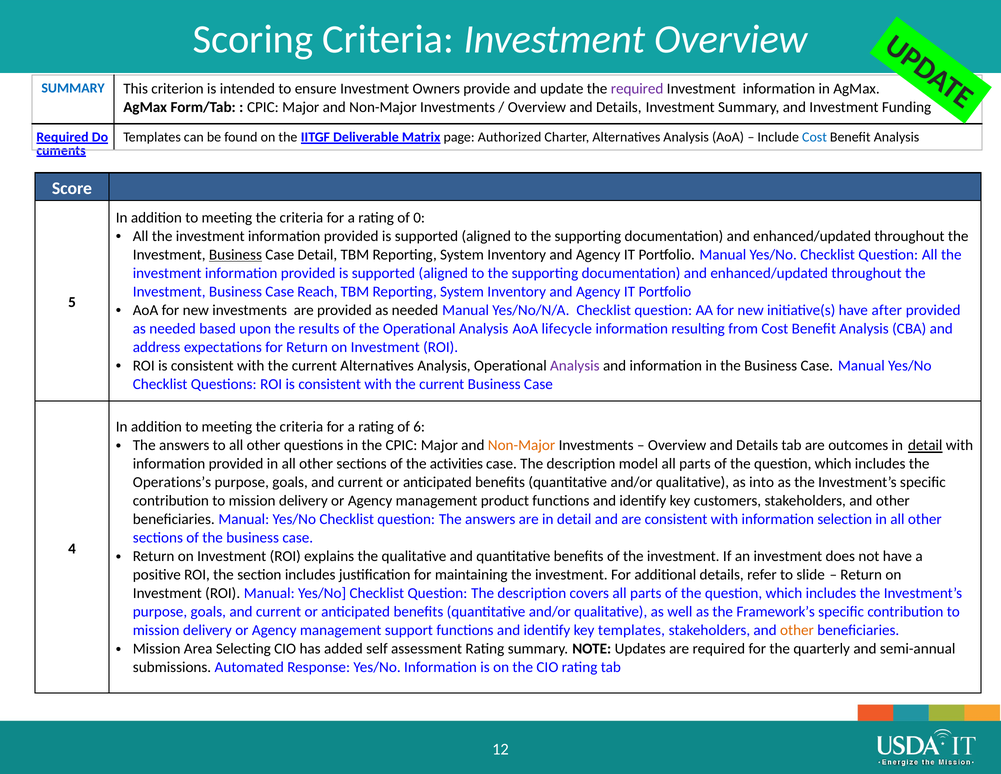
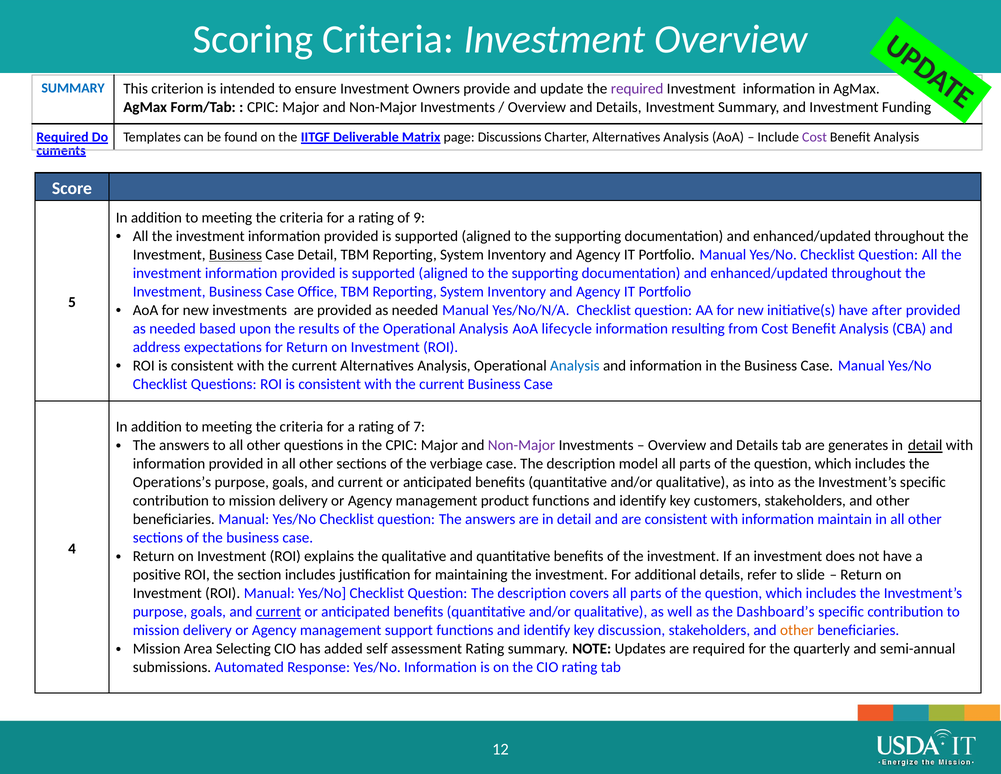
Authorized: Authorized -> Discussions (510, 137)
Cost colour: blue -> purple (815, 137)
0: 0 -> 9 (419, 218)
Reach: Reach -> Office (317, 292)
Analysis colour: purple -> blue (575, 365)
6: 6 -> 7 (419, 427)
Non-Major colour: orange -> purple (522, 445)
outcomes: outcomes -> generates (858, 445)
activities: activities -> verbiage (456, 464)
selection: selection -> maintain (845, 519)
current underline: none -> present (279, 612)
Framework’s: Framework’s -> Dashboard’s (776, 612)
key templates: templates -> discussion (632, 630)
